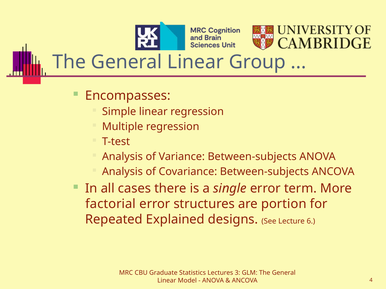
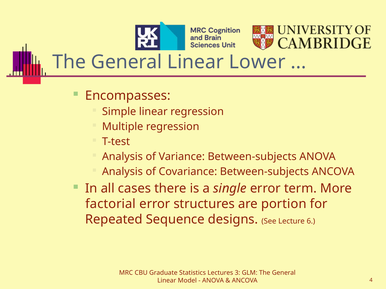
Group: Group -> Lower (257, 62)
Explained: Explained -> Sequence (175, 220)
